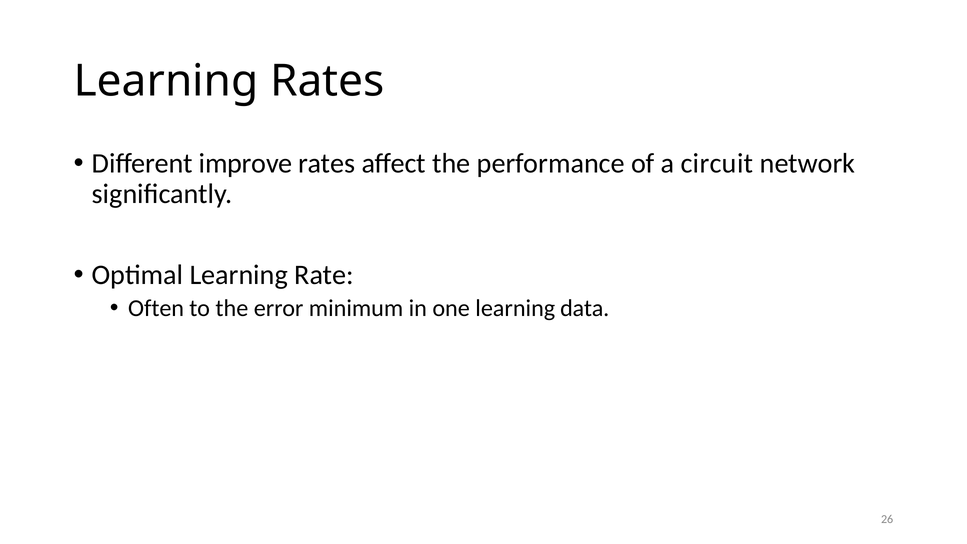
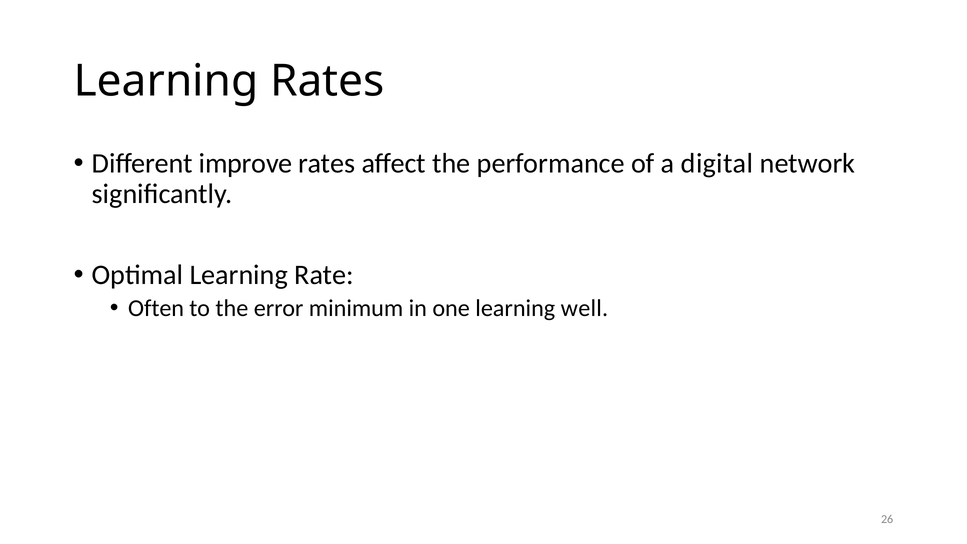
circuit: circuit -> digital (717, 163)
data: data -> well (584, 308)
